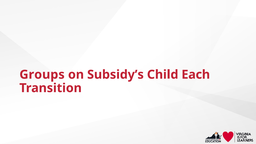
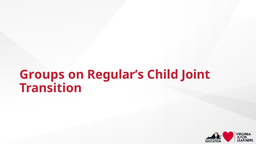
Subsidy’s: Subsidy’s -> Regular’s (115, 75)
Each: Each -> Joint (196, 75)
